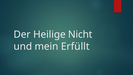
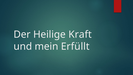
Nicht: Nicht -> Kraft (80, 34)
